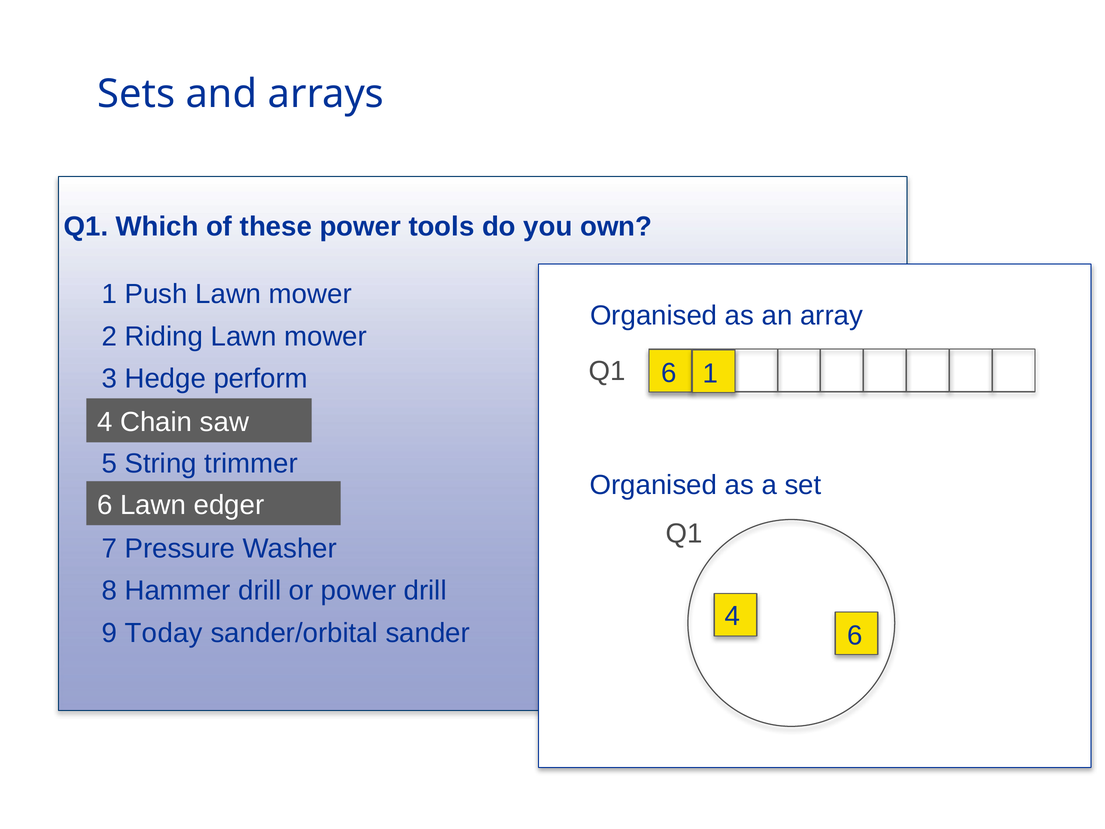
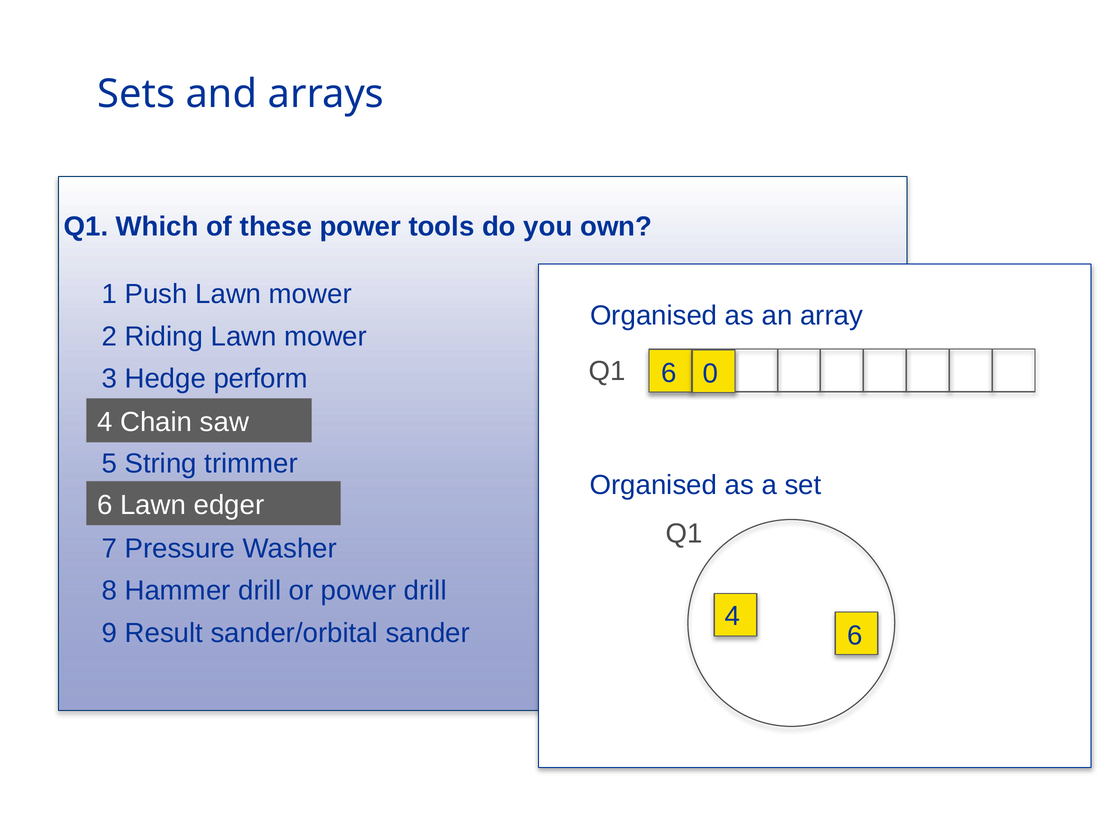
6 1: 1 -> 0 (711, 374)
Today: Today -> Result (164, 633)
